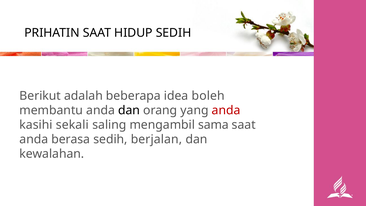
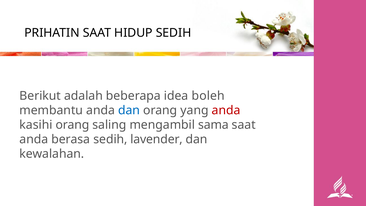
dan colour: black -> blue (129, 110)
kasihi sekali: sekali -> orang (72, 125)
berjalan: berjalan -> lavender (157, 139)
